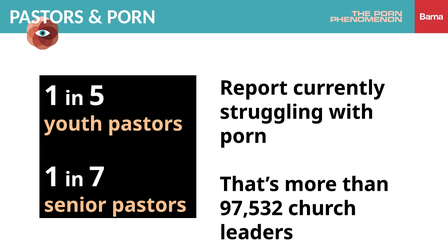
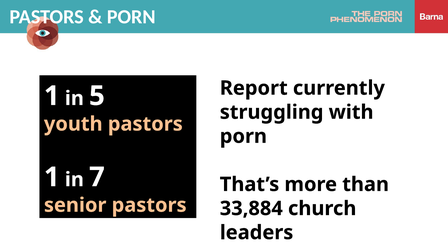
97,532: 97,532 -> 33,884 (251, 208)
